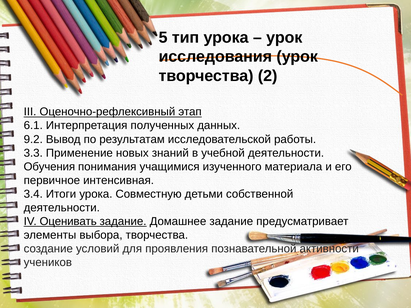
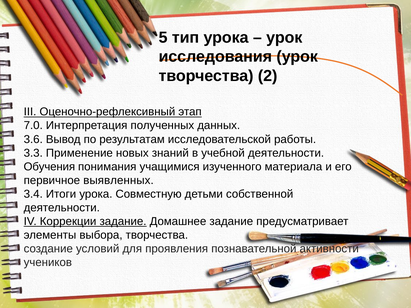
6.1: 6.1 -> 7.0 (33, 126)
9.2: 9.2 -> 3.6 (33, 139)
интенсивная: интенсивная -> выявленных (119, 180)
Оценивать: Оценивать -> Коррекции (68, 222)
